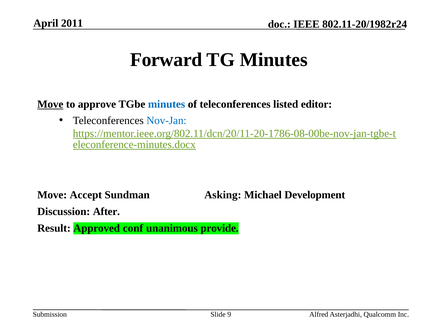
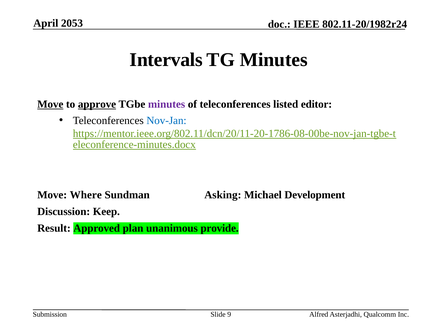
2011: 2011 -> 2053 (72, 23)
Forward: Forward -> Intervals (166, 60)
approve underline: none -> present (97, 104)
minutes colour: blue -> purple (167, 104)
Accept: Accept -> Where (86, 195)
After: After -> Keep (106, 212)
conf: conf -> plan (133, 229)
